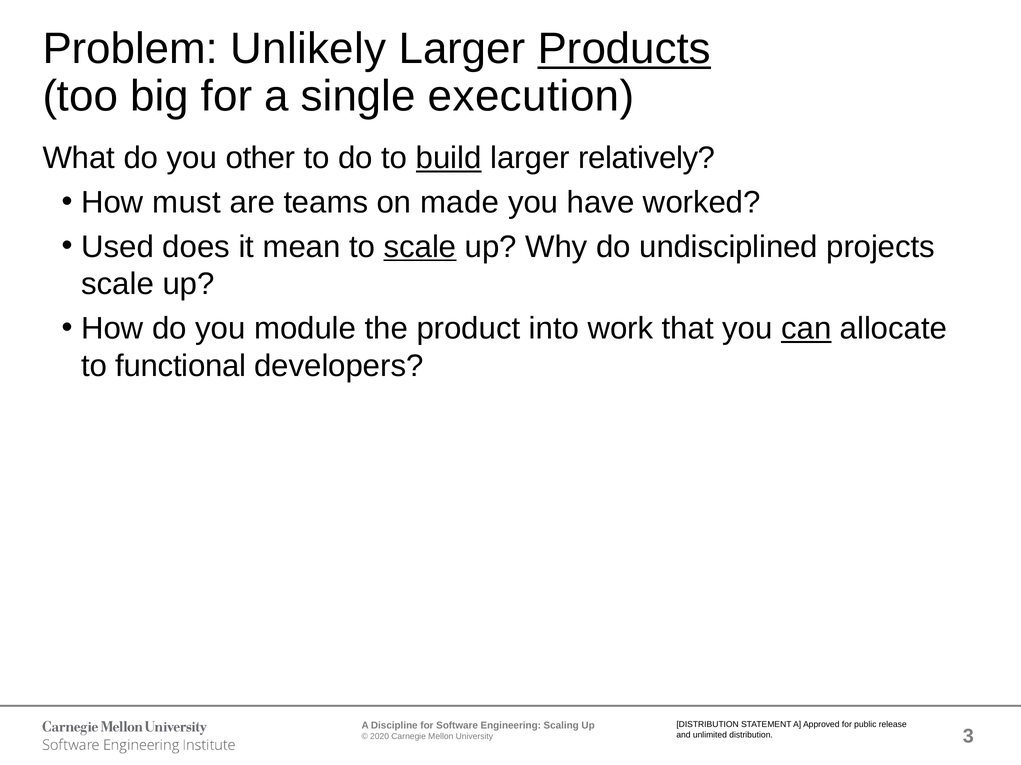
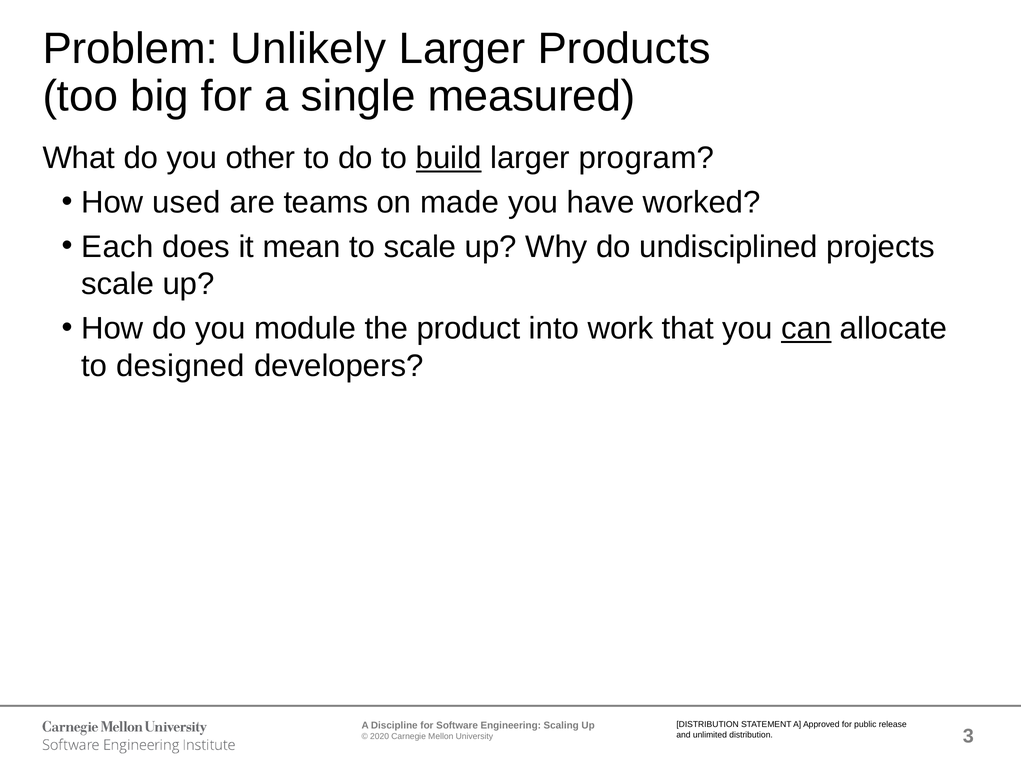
Products underline: present -> none (624, 49)
execution: execution -> measured (532, 96)
relatively: relatively -> program (646, 158)
must: must -> used (187, 203)
Used: Used -> Each (117, 247)
scale underline: present -> none (420, 247)
functional: functional -> designed (180, 366)
